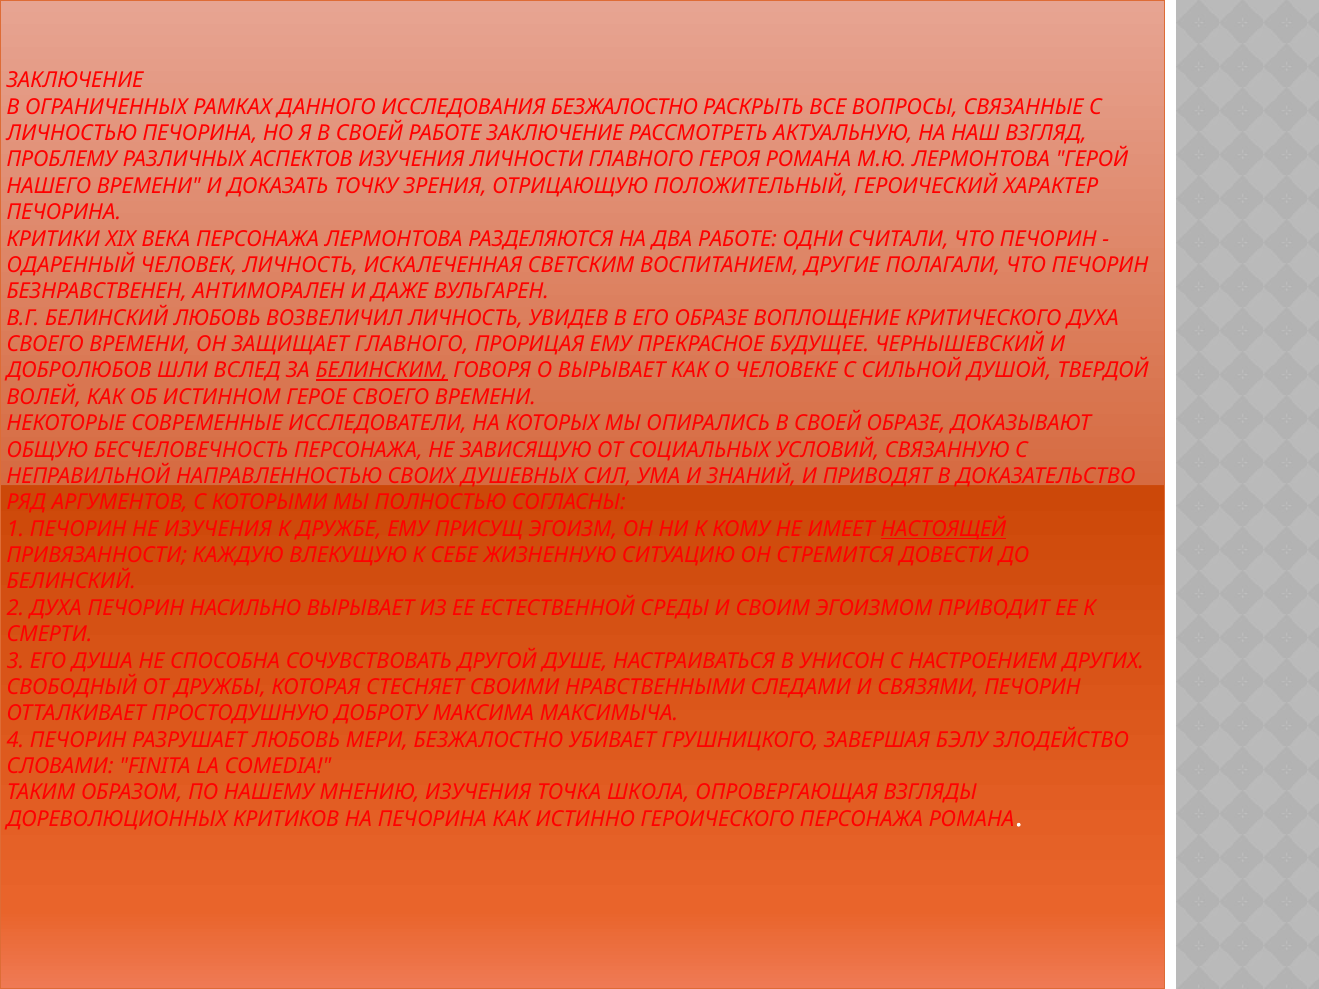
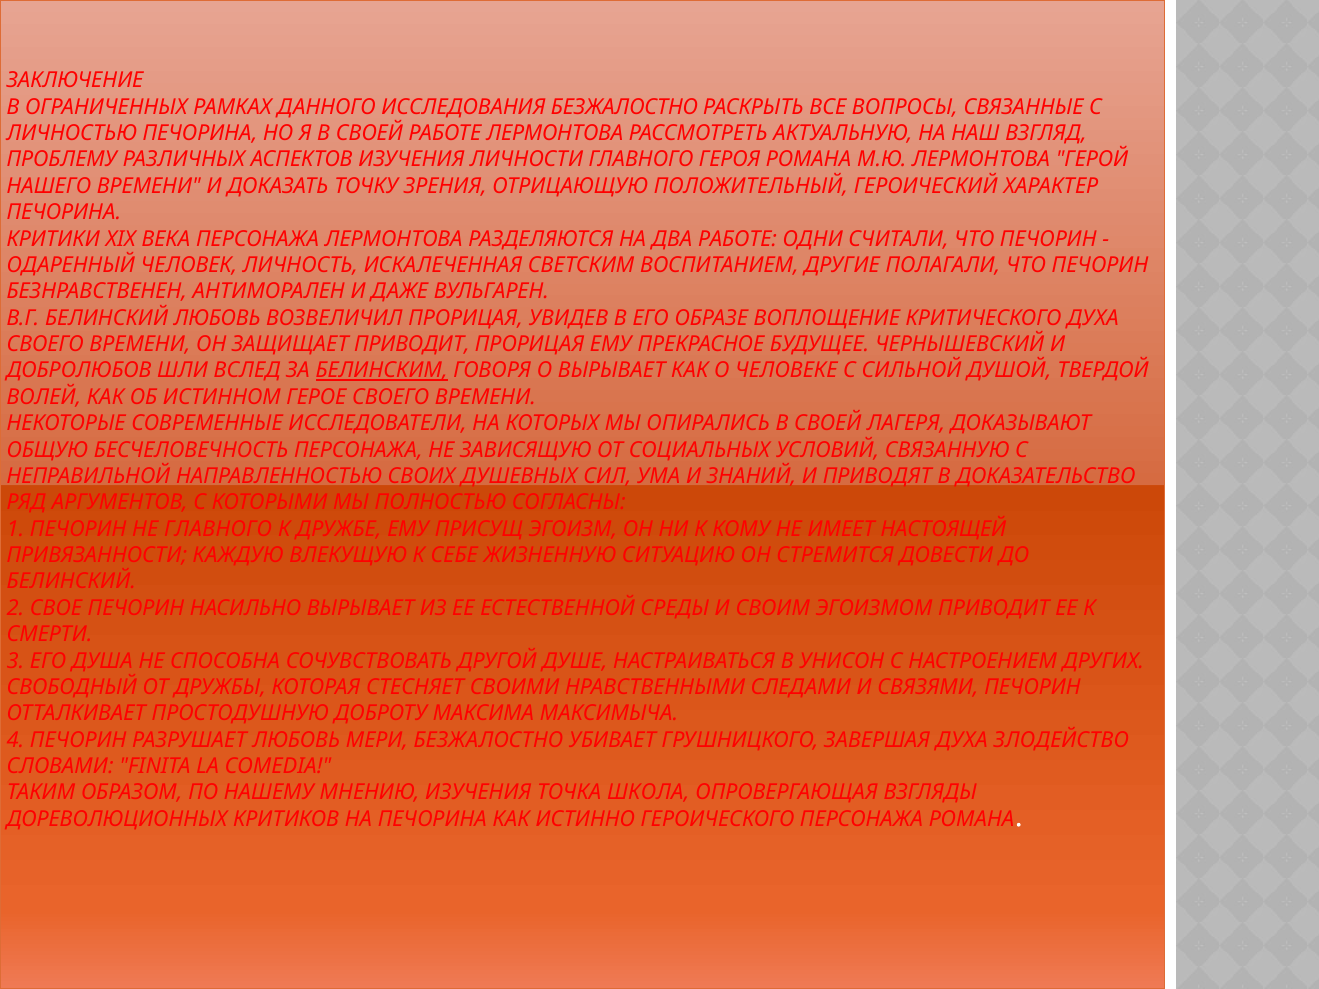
РАБОТЕ ЗАКЛЮЧЕНИЕ: ЗАКЛЮЧЕНИЕ -> ЛЕРМОНТОВА (555, 133)
ВОЗВЕЛИЧИЛ ЛИЧНОСТЬ: ЛИЧНОСТЬ -> ПРОРИЦАЯ (466, 318)
ЗАЩИЩАЕТ ГЛАВНОГО: ГЛАВНОГО -> ПРИВОДИТ (412, 344)
СВОЕЙ ОБРАЗЕ: ОБРАЗЕ -> ЛАГЕРЯ (906, 424)
НЕ ИЗУЧЕНИЯ: ИЗУЧЕНИЯ -> ГЛАВНОГО (218, 529)
НАСТОЯЩЕЙ underline: present -> none (943, 529)
2 ДУХА: ДУХА -> СВОЕ (56, 608)
ЗАВЕРШАЯ БЭЛУ: БЭЛУ -> ДУХА (962, 740)
